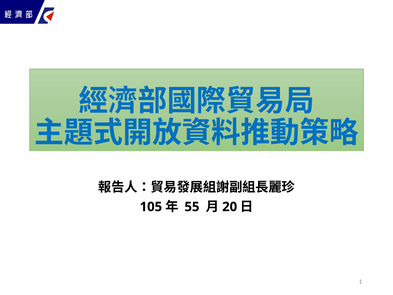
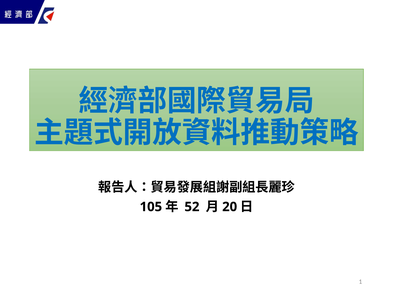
55: 55 -> 52 (192, 207)
